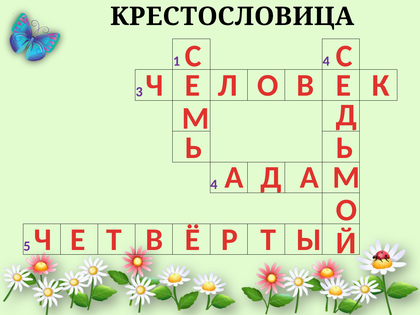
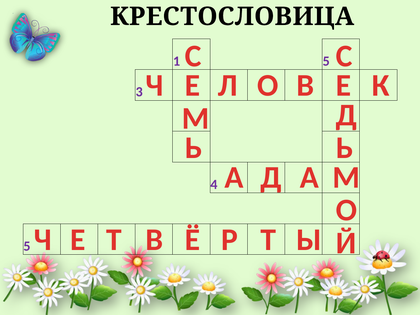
1 4: 4 -> 5 (326, 61)
